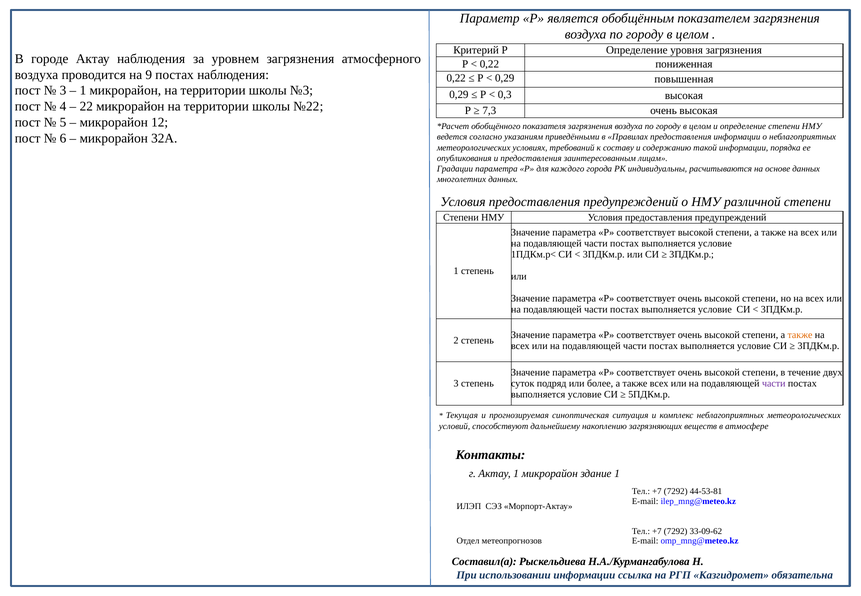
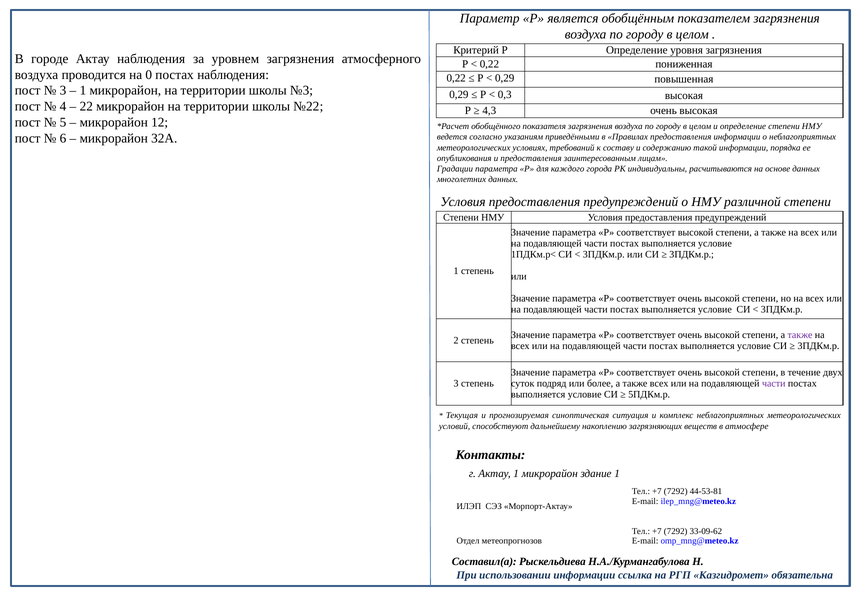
9: 9 -> 0 (149, 75)
7,3: 7,3 -> 4,3 (489, 111)
также colour: orange -> purple (800, 335)
